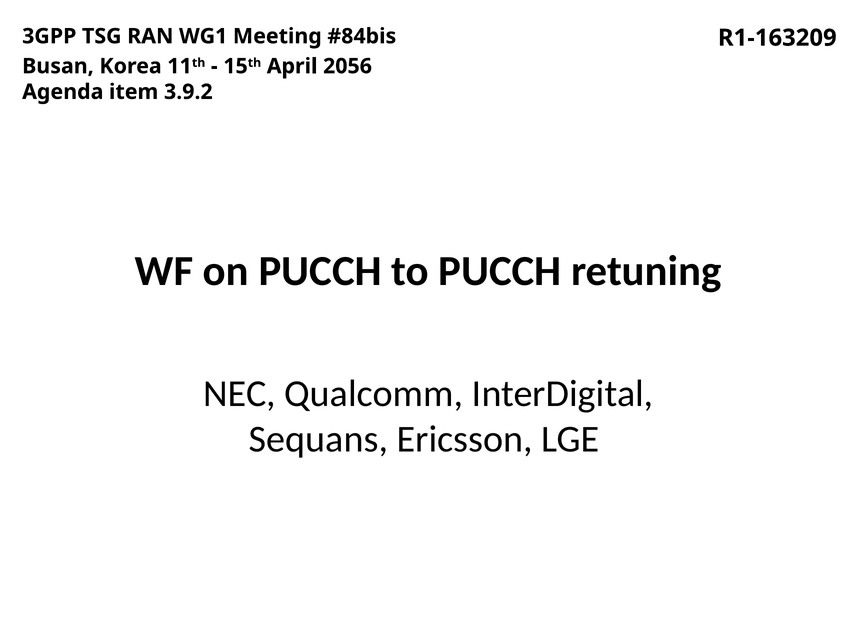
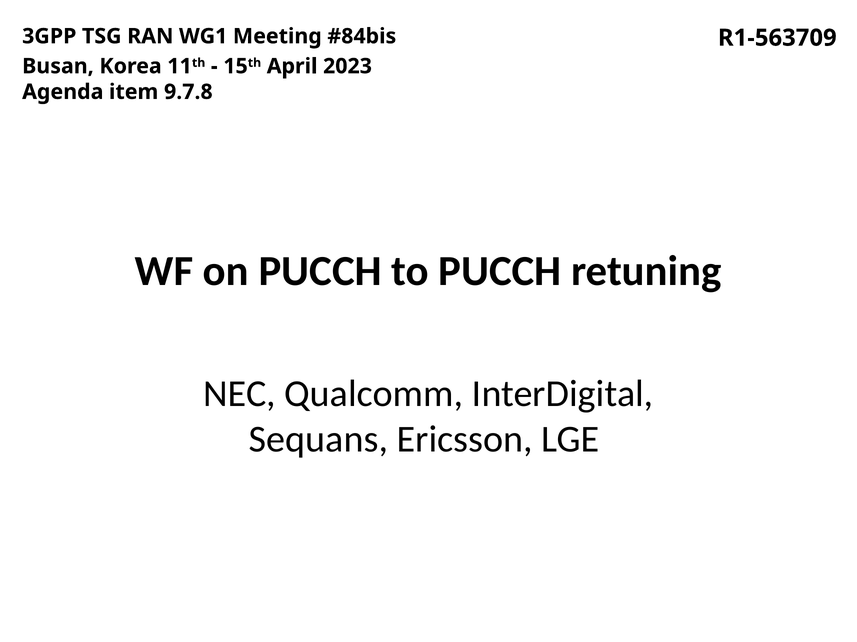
R1-163209: R1-163209 -> R1-563709 (777, 38)
2056: 2056 -> 2023 (347, 66)
3.9.2: 3.9.2 -> 9.7.8 (188, 92)
